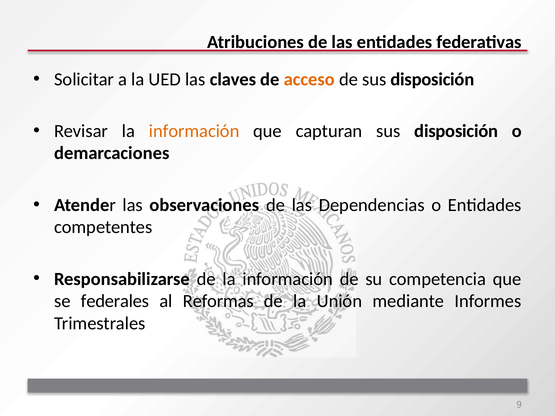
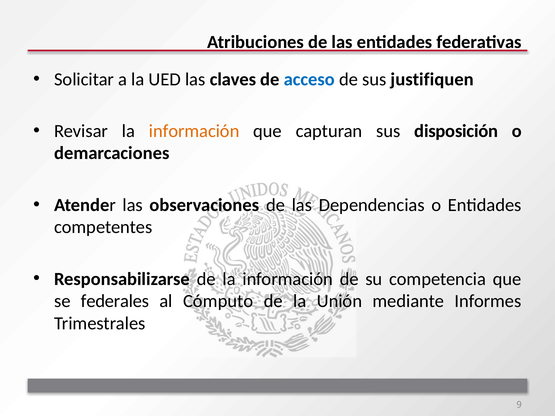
acceso colour: orange -> blue (309, 79)
de sus disposición: disposición -> justifiquen (432, 79)
Reformas: Reformas -> Cómputo (218, 301)
